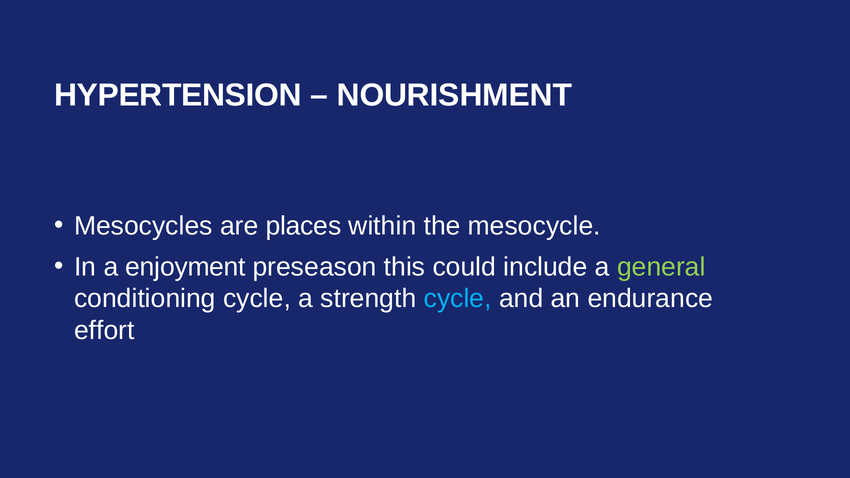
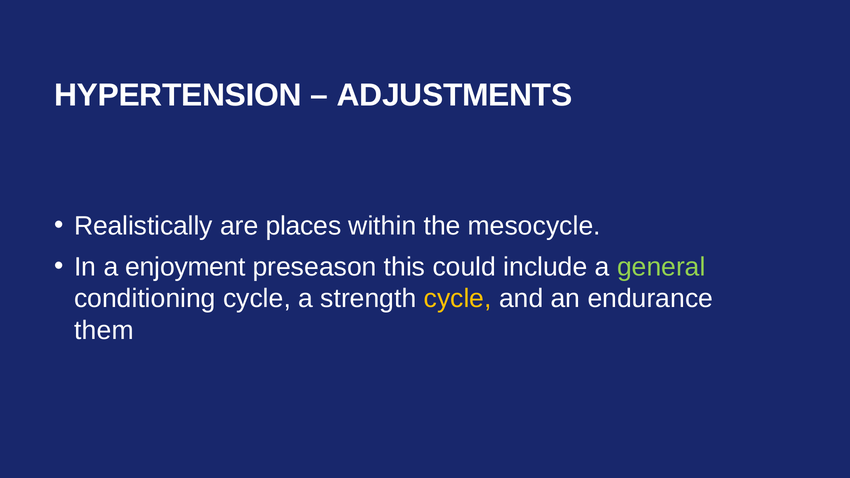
NOURISHMENT: NOURISHMENT -> ADJUSTMENTS (454, 95)
Mesocycles: Mesocycles -> Realistically (143, 226)
cycle colour: light blue -> yellow (458, 299)
effort: effort -> them (104, 331)
